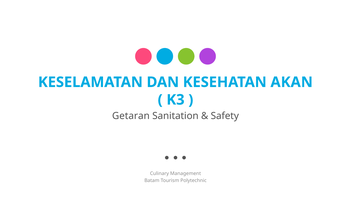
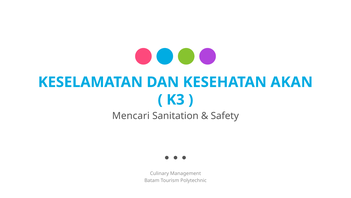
Getaran: Getaran -> Mencari (131, 115)
